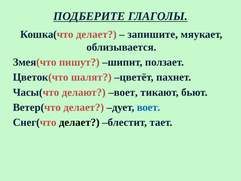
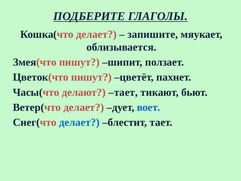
Цветок(что шалят: шалят -> пишут (91, 77)
делают воет: воет -> тает (123, 92)
делает colour: black -> blue (79, 122)
